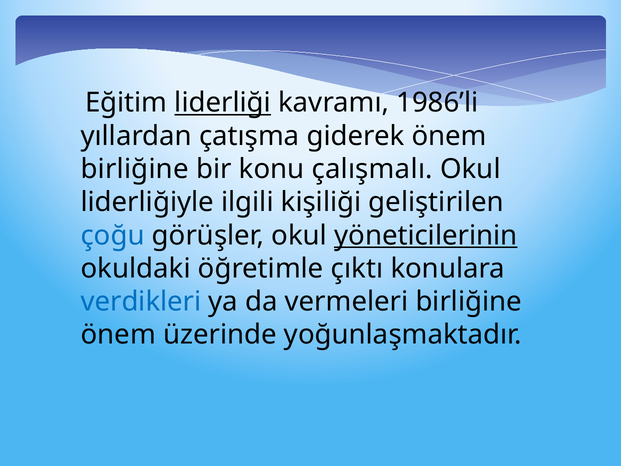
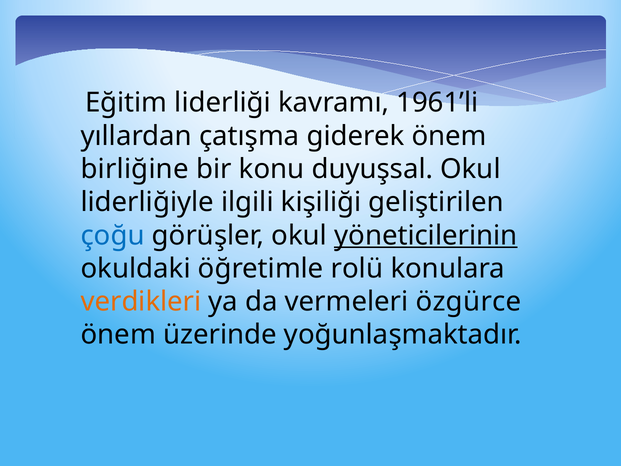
liderliği underline: present -> none (223, 103)
1986’li: 1986’li -> 1961’li (437, 103)
çalışmalı: çalışmalı -> duyuşsal (372, 169)
çıktı: çıktı -> rolü (357, 268)
verdikleri colour: blue -> orange (141, 302)
vermeleri birliğine: birliğine -> özgürce (469, 302)
